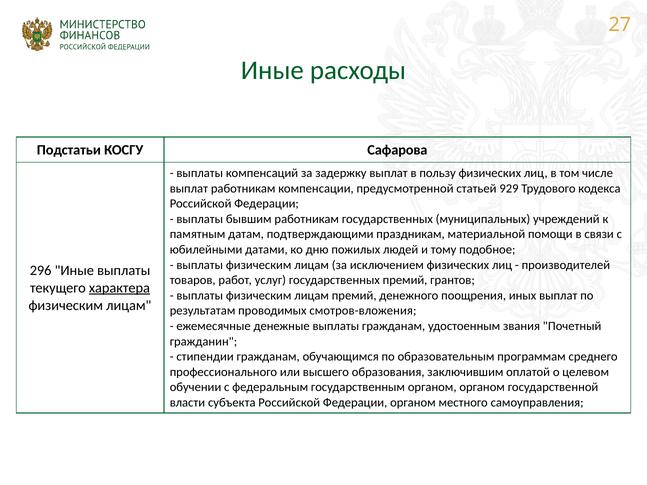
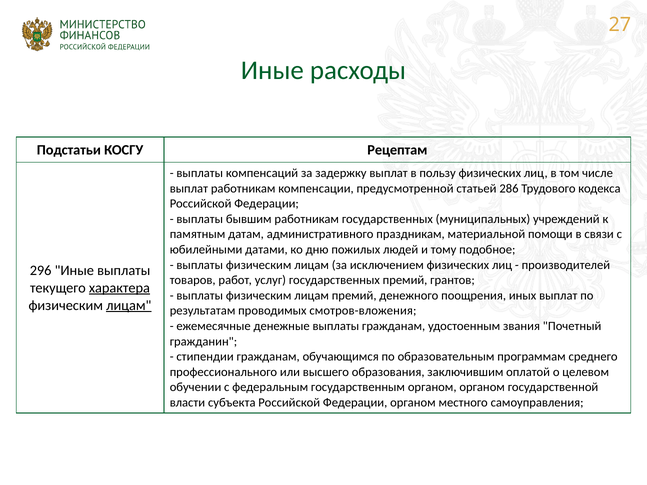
Сафарова: Сафарова -> Рецептам (397, 150)
929: 929 -> 286 (509, 188)
подтверждающими: подтверждающими -> административного (320, 234)
лицам underline: none -> present (129, 306)
